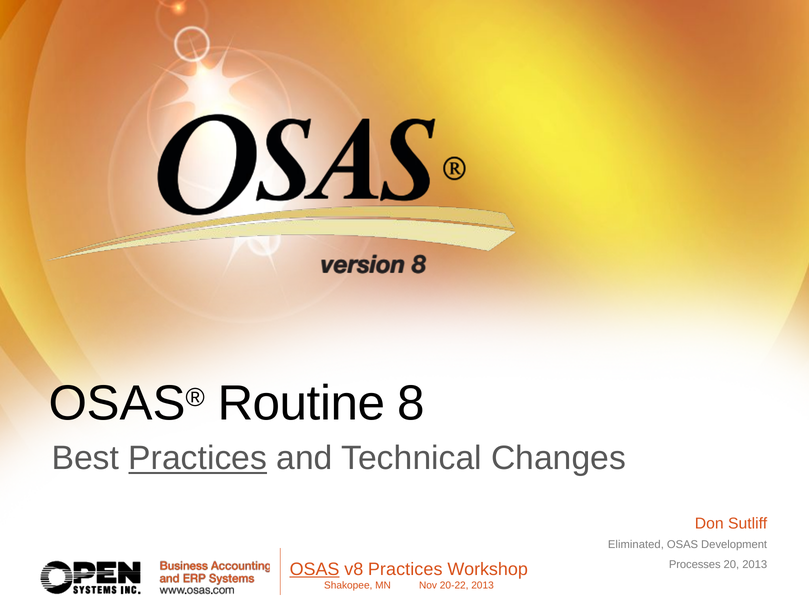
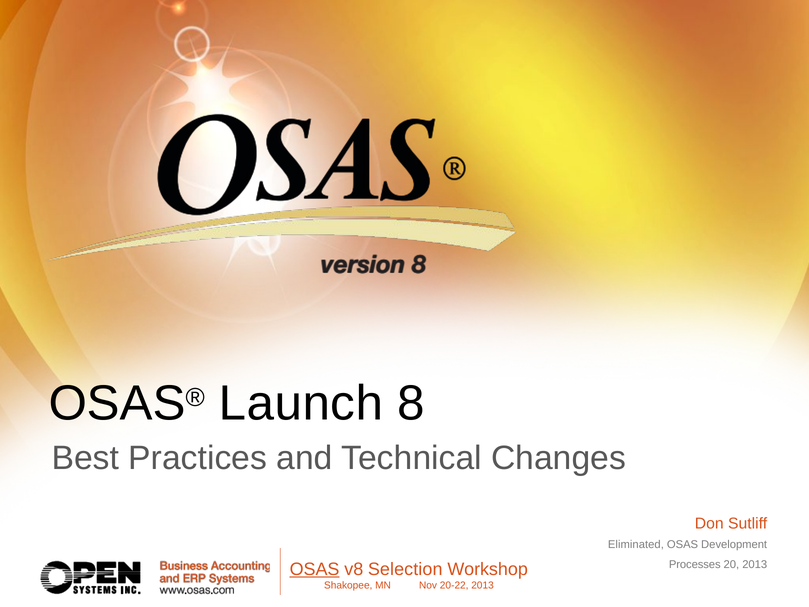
Routine: Routine -> Launch (301, 403)
Practices underline: present -> none (198, 458)
Practices: Practices -> Selection (405, 569)
